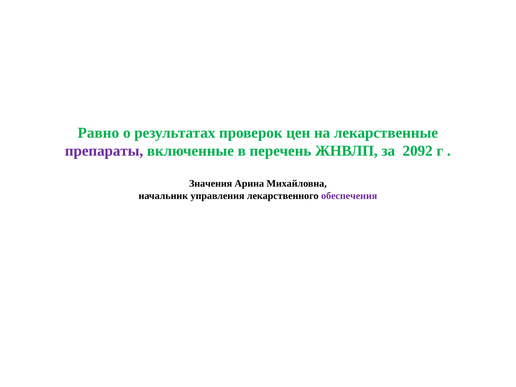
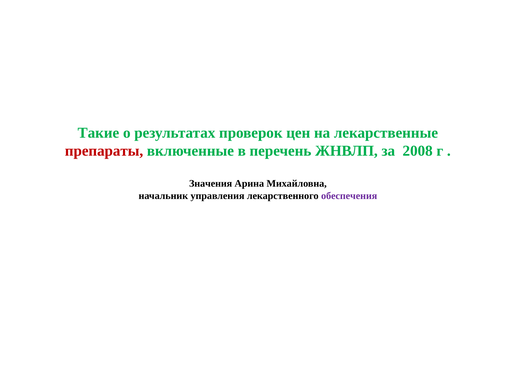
Равно: Равно -> Такие (98, 133)
препараты colour: purple -> red (104, 151)
2092: 2092 -> 2008 (418, 151)
